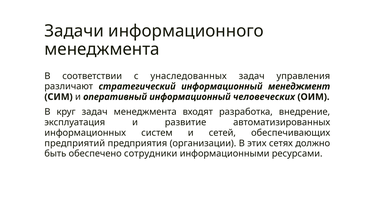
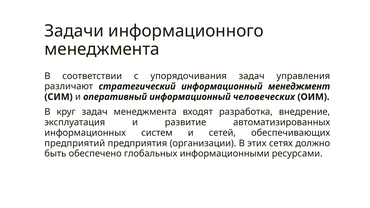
унаследованных: унаследованных -> упорядочивания (189, 76)
сотрудники: сотрудники -> глобальных (151, 154)
